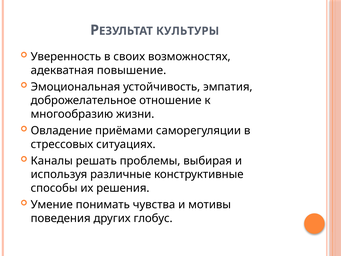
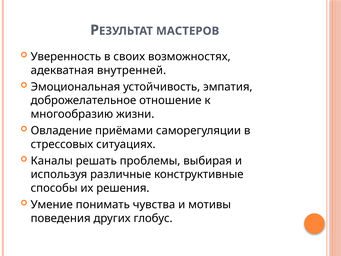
КУЛЬТУРЫ: КУЛЬТУРЫ -> МАСТЕРОВ (188, 31)
повышение: повышение -> внутренней (132, 70)
